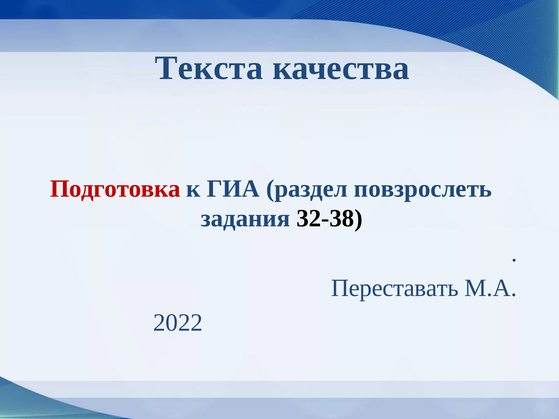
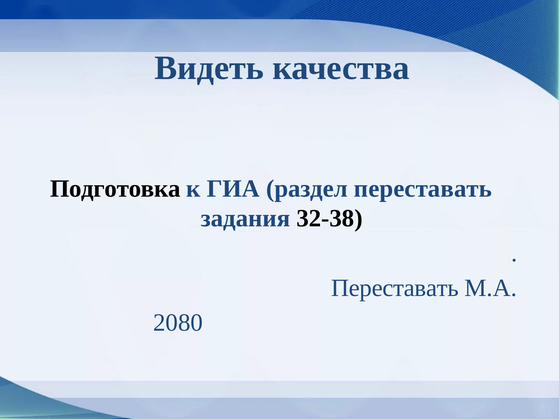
Текста: Текста -> Видеть (209, 68)
Подготовка colour: red -> black (115, 189)
раздел повзрослеть: повзрослеть -> переставать (423, 189)
2022: 2022 -> 2080 (178, 323)
